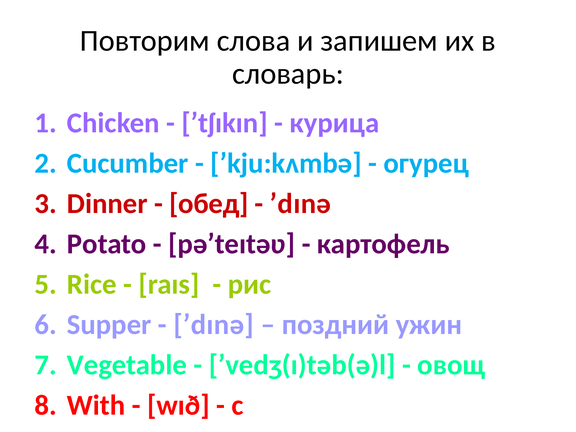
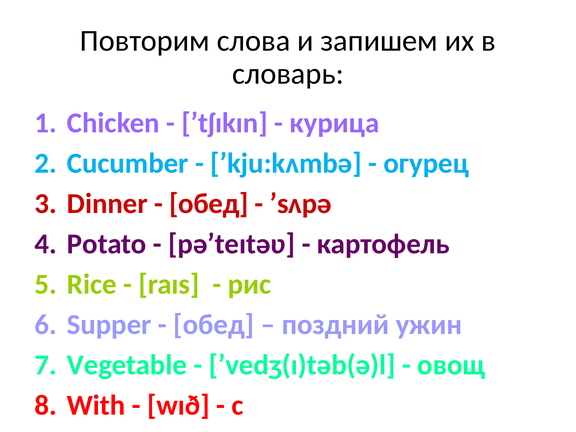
ʹdınə: ʹdınə -> ʹsʌpə (301, 204)
ʹdınə: ʹdınə -> обед (214, 325)
